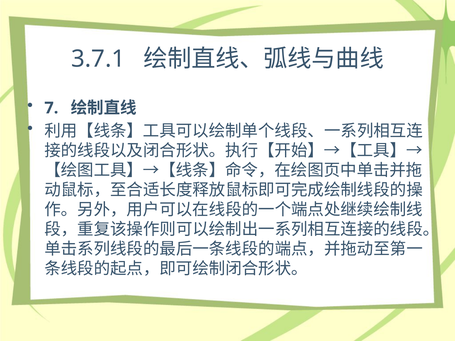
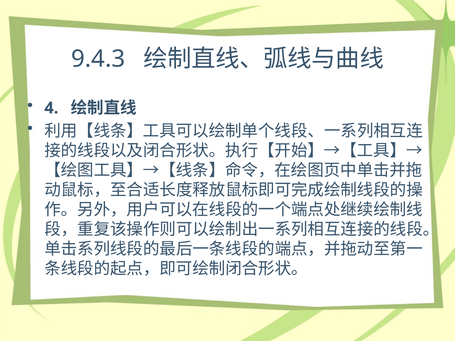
3.7.1: 3.7.1 -> 9.4.3 (98, 59)
7: 7 -> 4 (51, 108)
